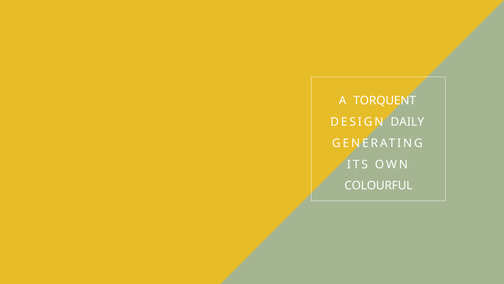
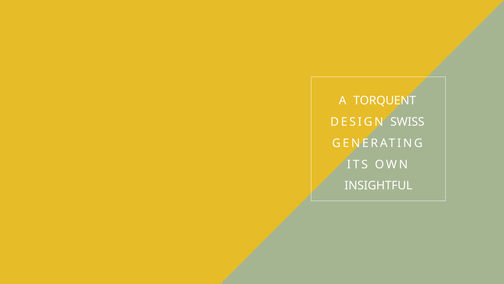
DAILY: DAILY -> SWISS (407, 122)
COLOURFUL: COLOURFUL -> INSIGHTFUL (378, 185)
